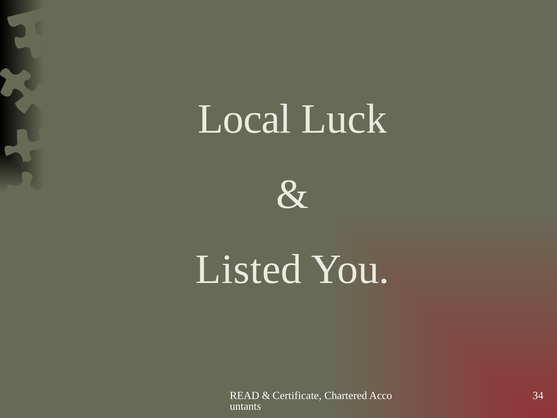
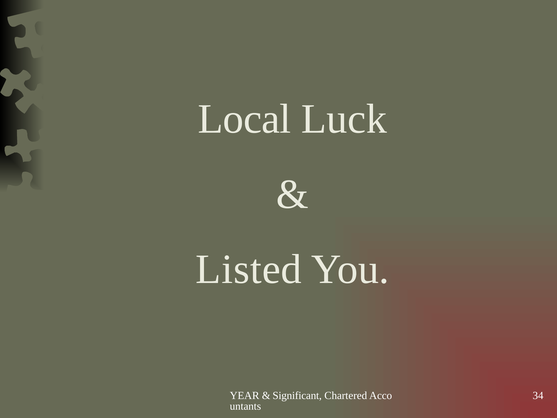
READ: READ -> YEAR (245, 395)
Certificate: Certificate -> Significant (297, 395)
